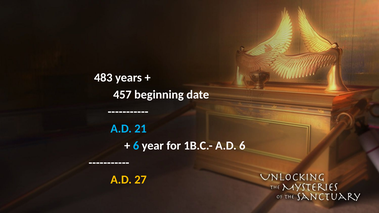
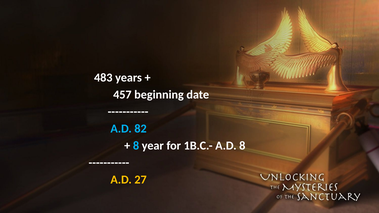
21: 21 -> 82 (141, 129)
6: 6 -> 8 (136, 146)
A.D 6: 6 -> 8 (242, 146)
